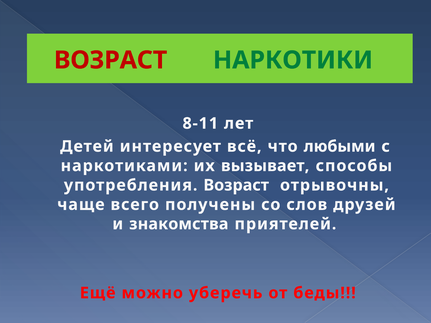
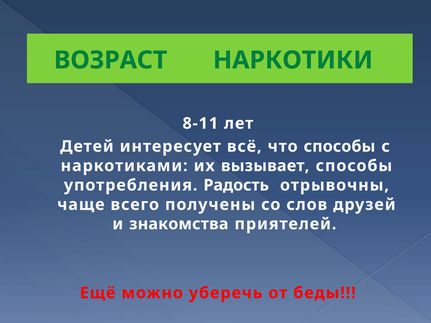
ВОЗРАСТ colour: red -> green (111, 60)
что любыми: любыми -> способы (339, 147)
употребления Возраст: Возраст -> Радость (236, 185)
